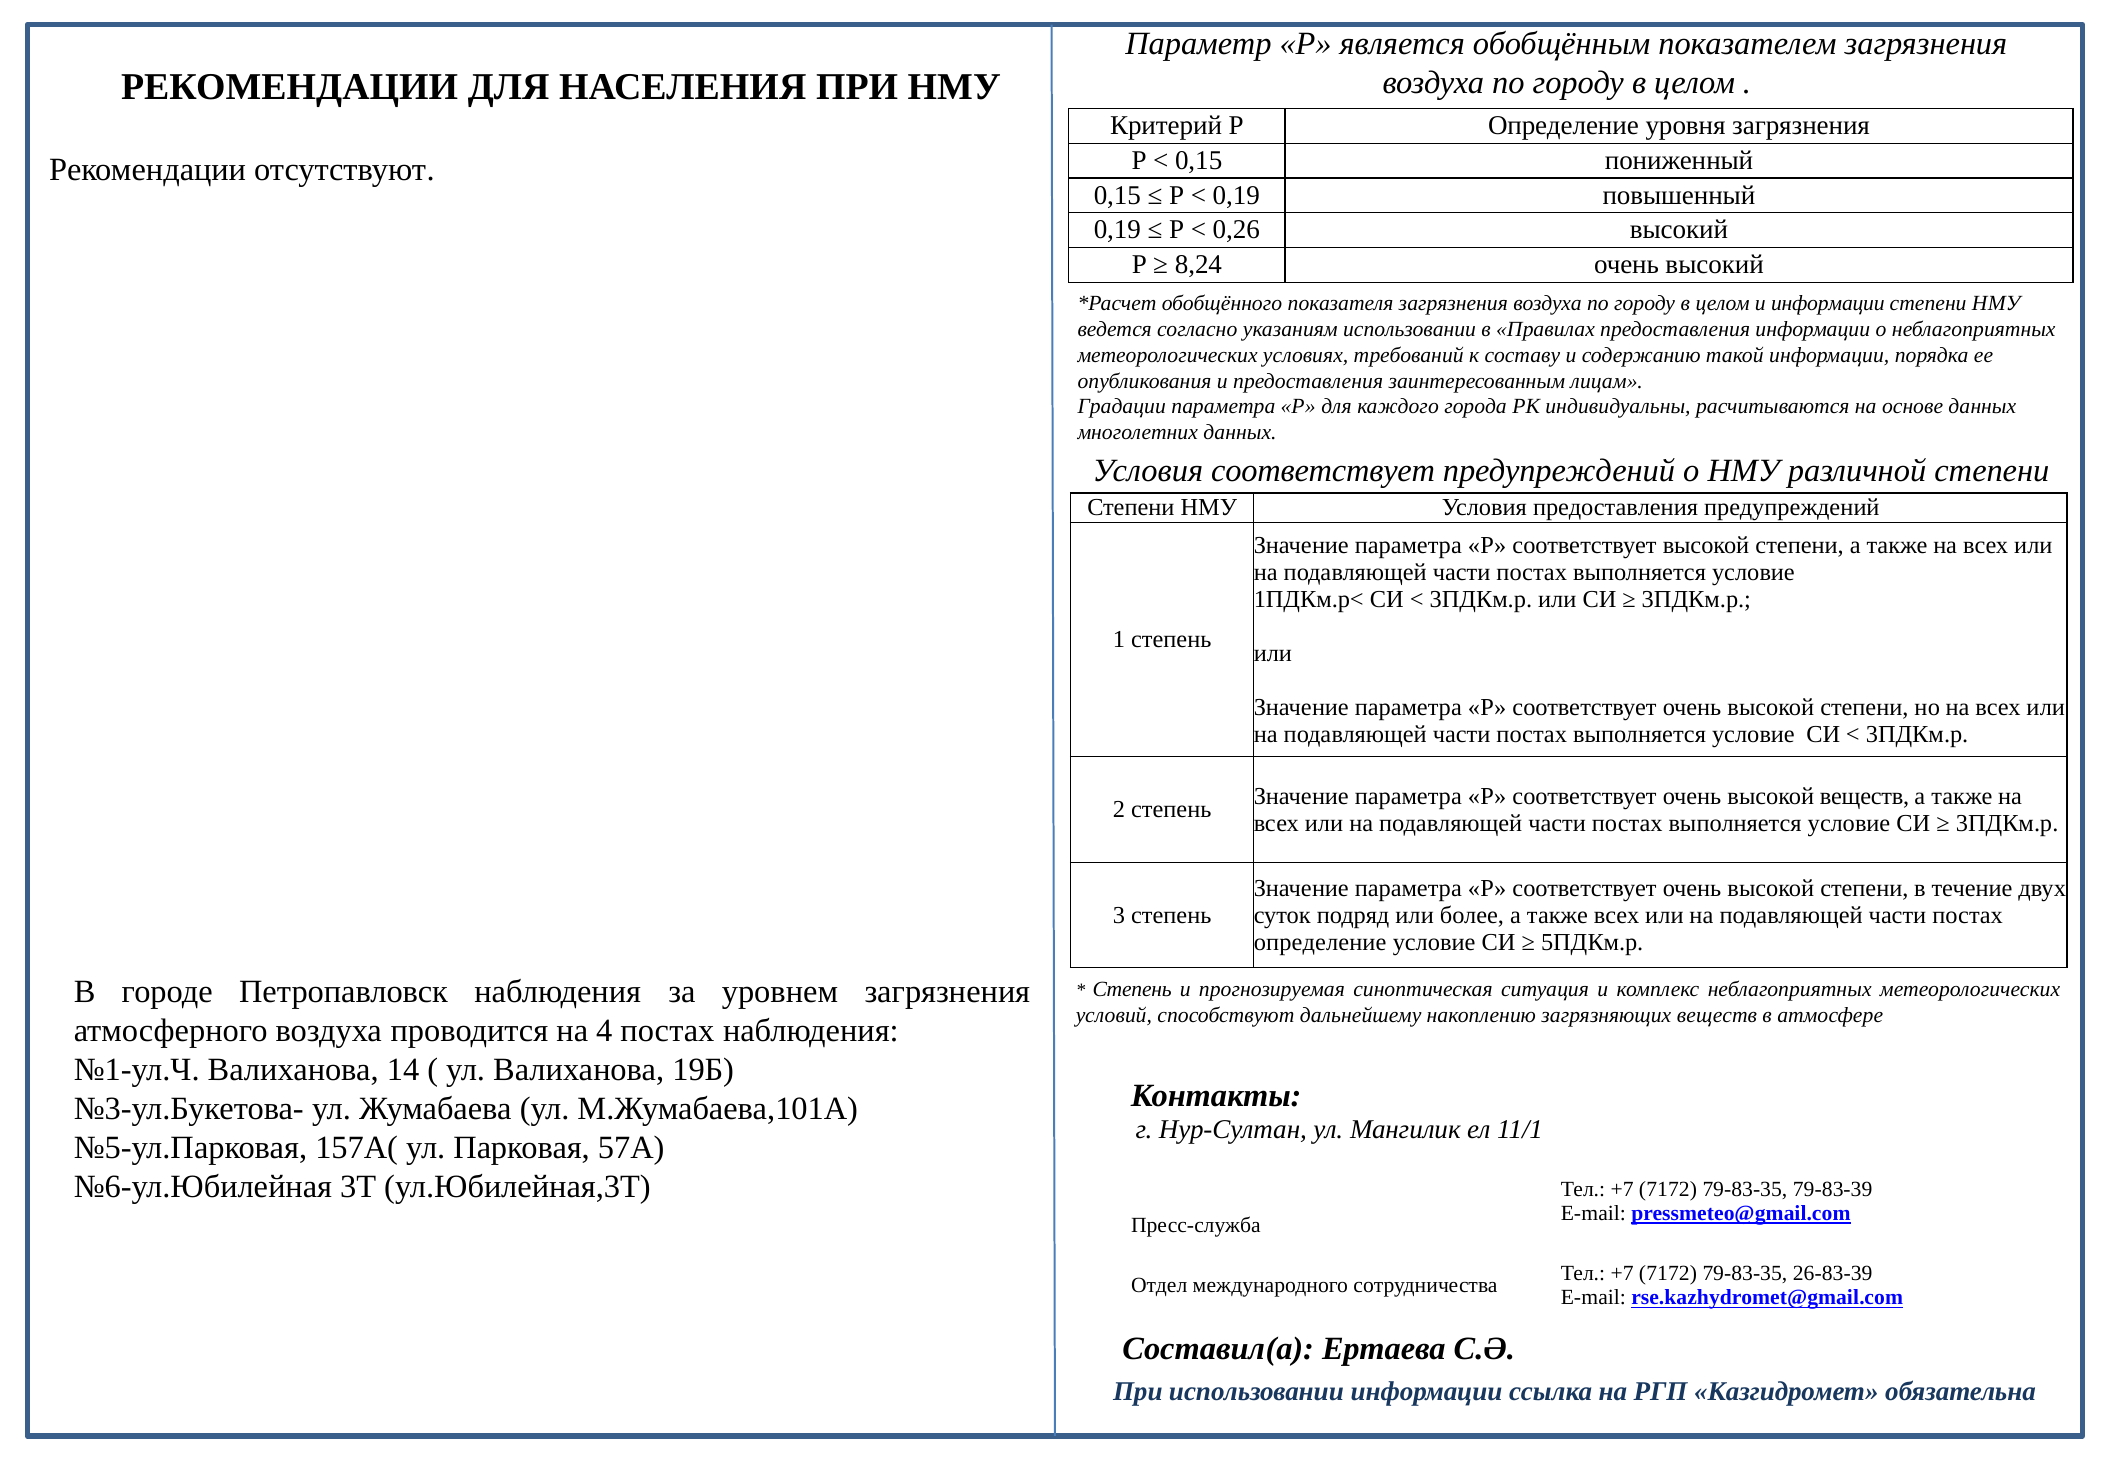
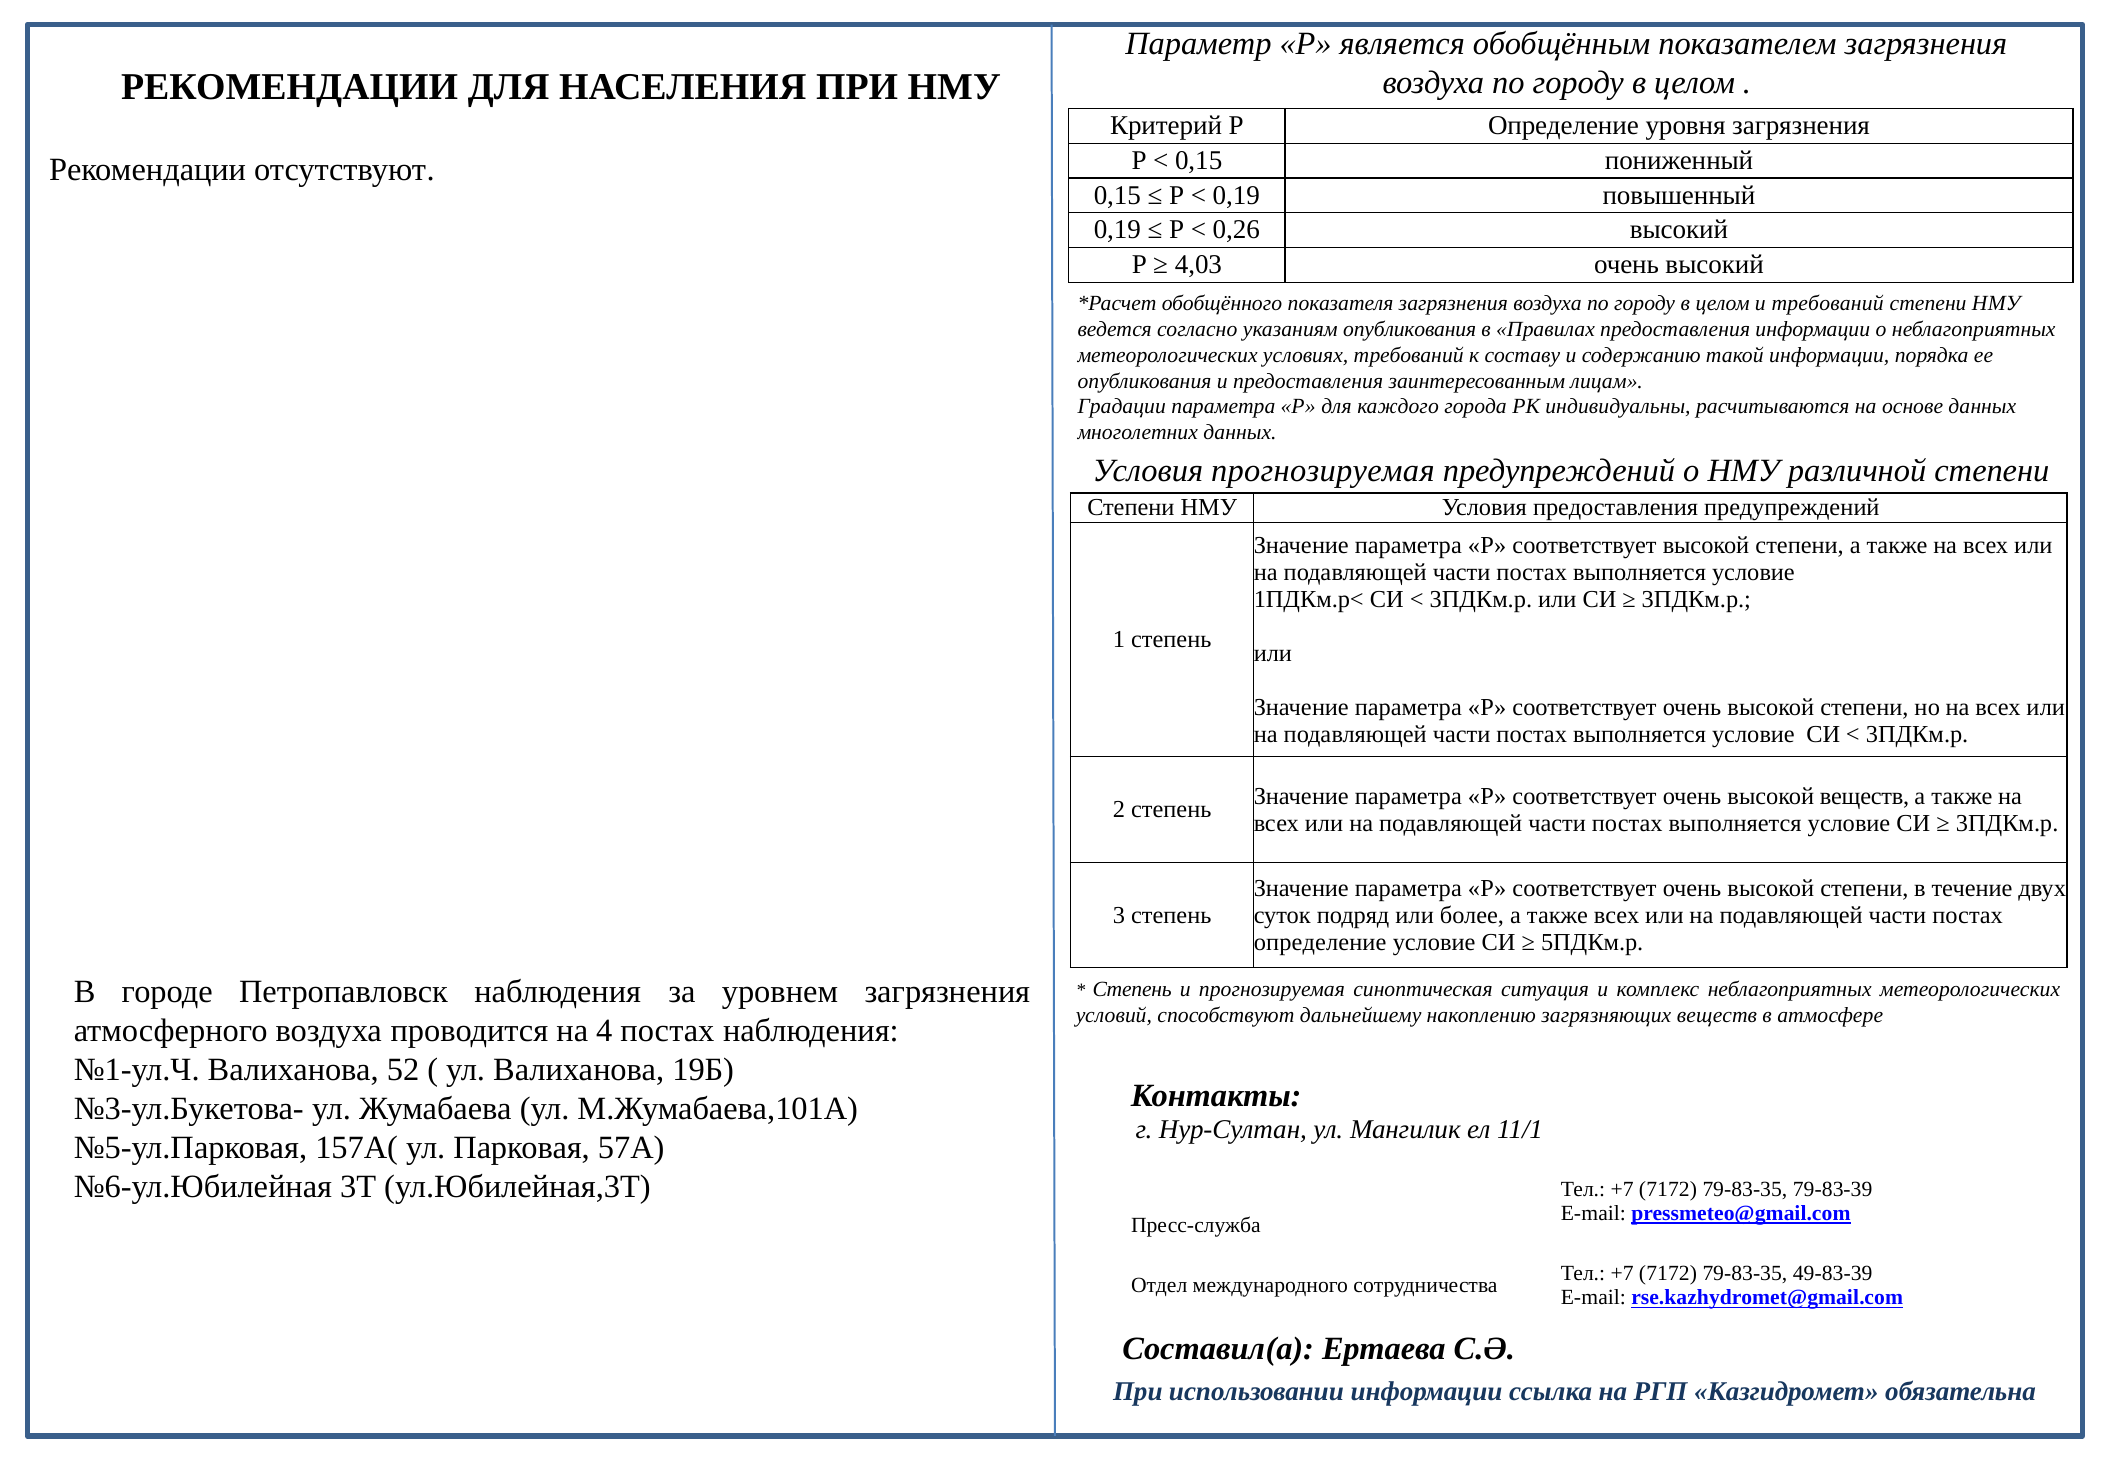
8,24: 8,24 -> 4,03 (1198, 265)
и информации: информации -> требований (1828, 303)
указаниям использовании: использовании -> опубликования (1410, 329)
Условия соответствует: соответствует -> прогнозируемая (1323, 470)
14: 14 -> 52 (403, 1070)
26-83-39: 26-83-39 -> 49-83-39 (1833, 1274)
